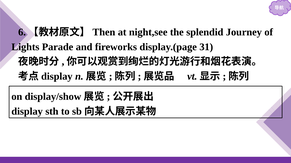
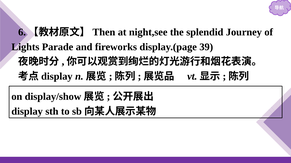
31: 31 -> 39 (206, 47)
